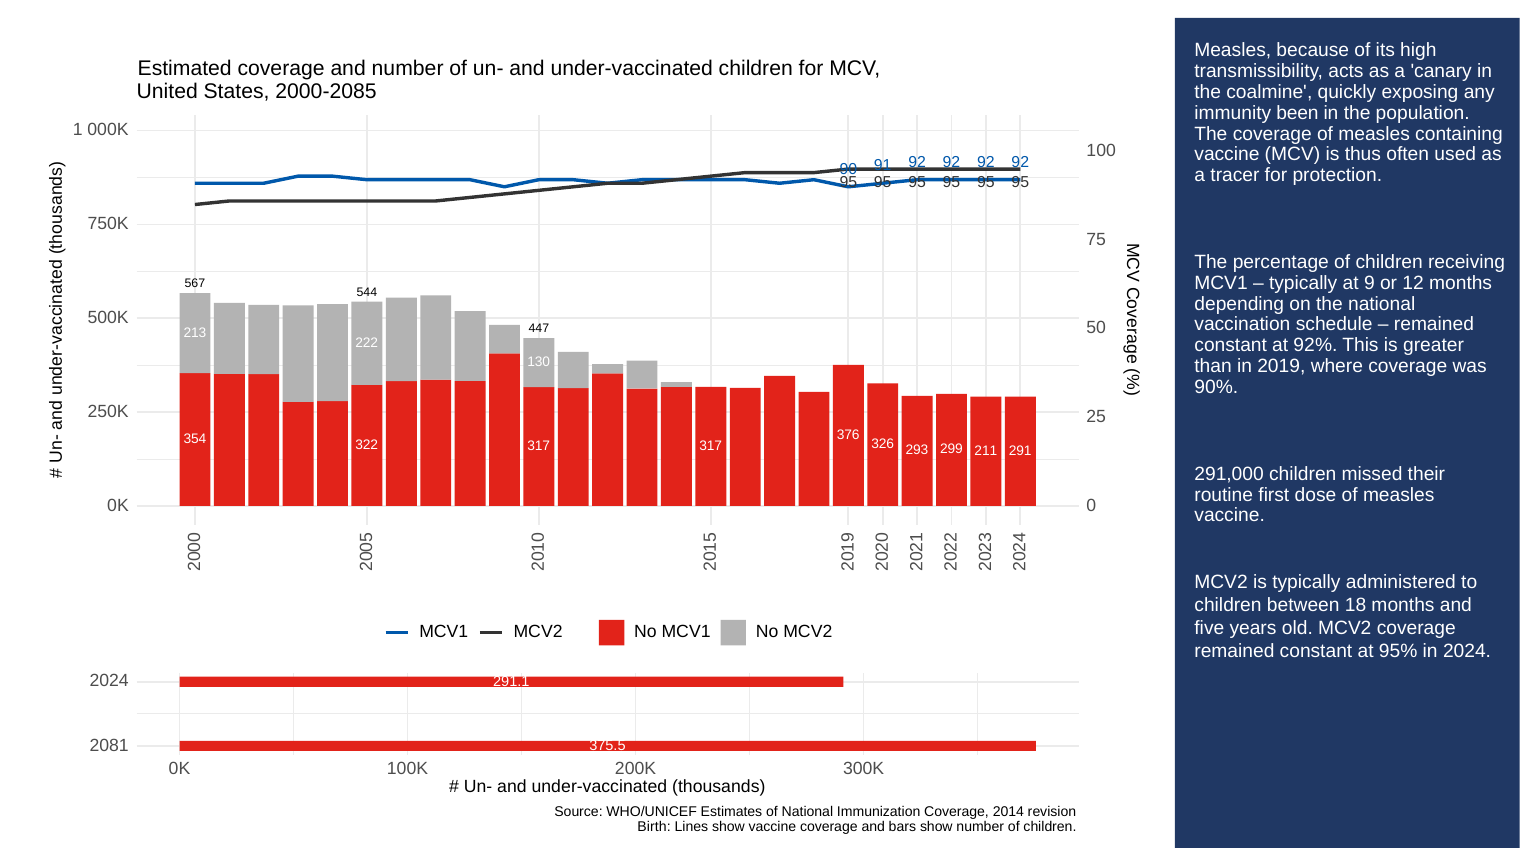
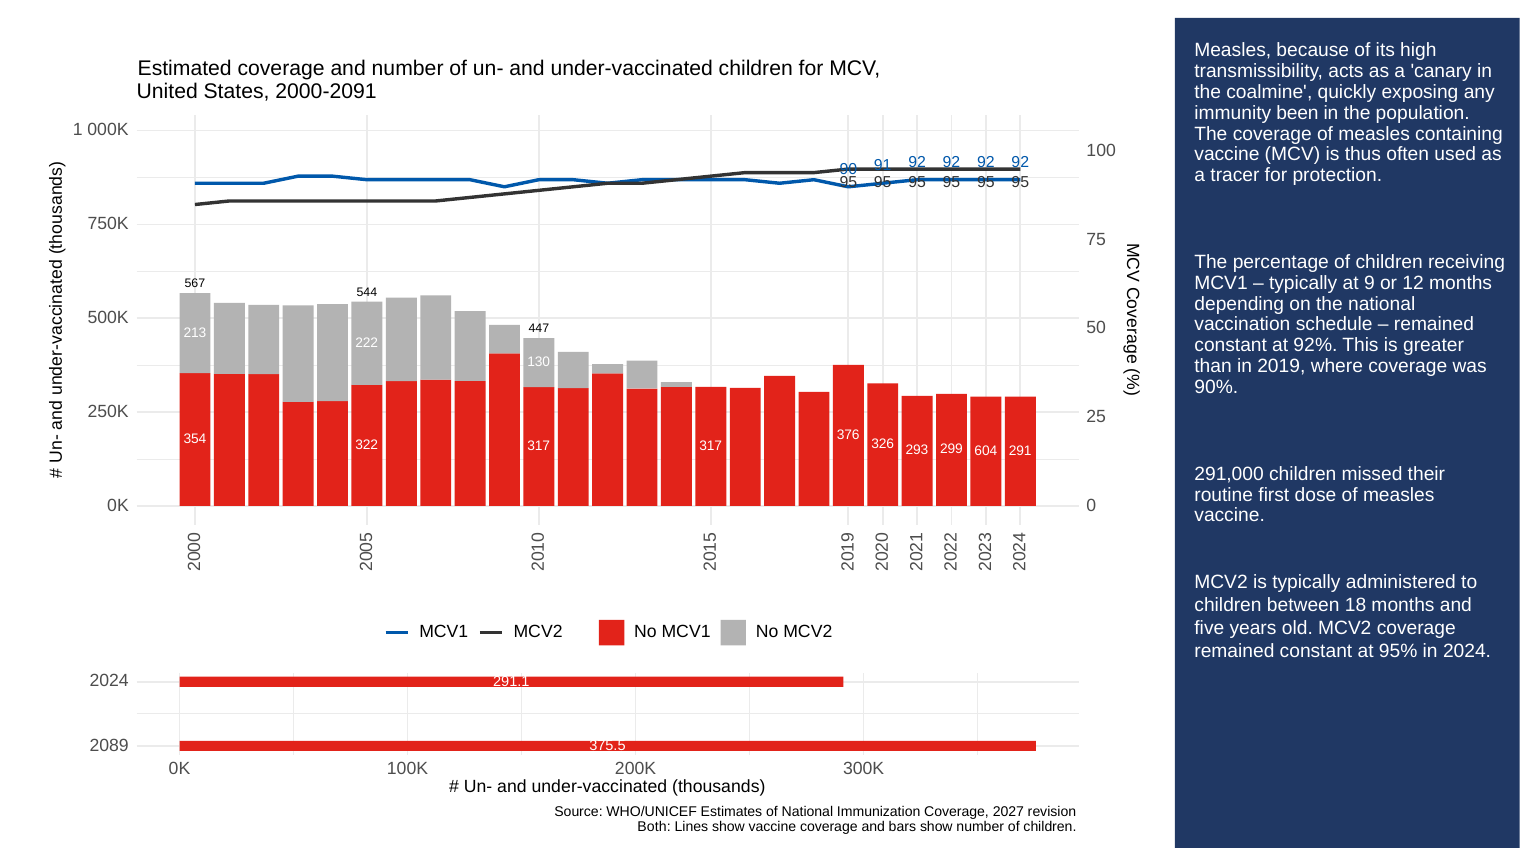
2000-2085: 2000-2085 -> 2000-2091 (326, 92)
211: 211 -> 604 (986, 451)
2081: 2081 -> 2089 (109, 745)
2014: 2014 -> 2027 (1008, 811)
Birth: Birth -> Both (654, 827)
